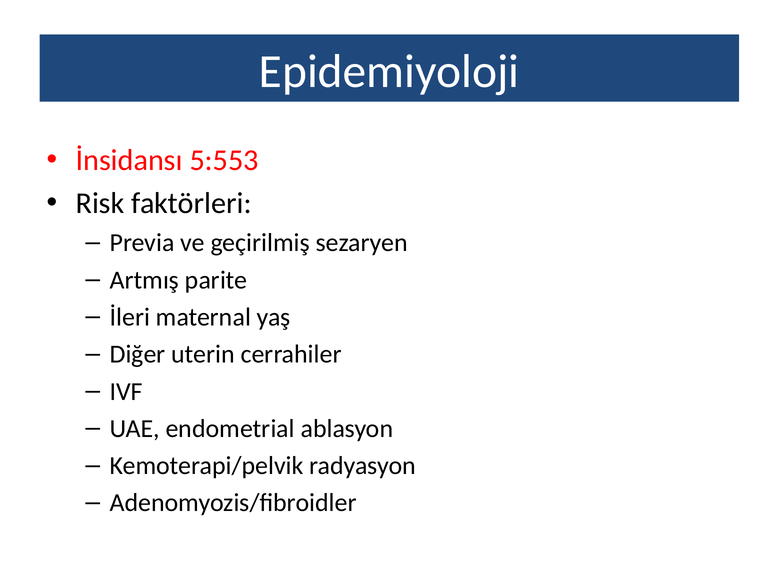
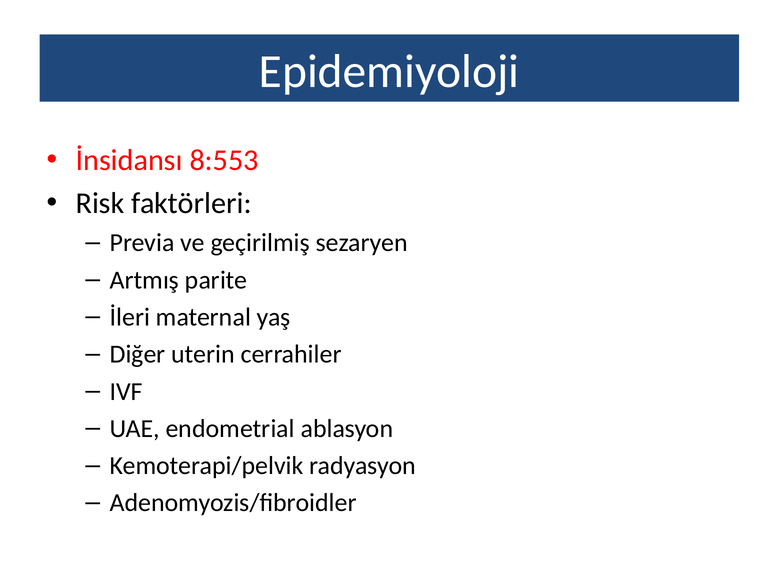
5:553: 5:553 -> 8:553 (224, 160)
